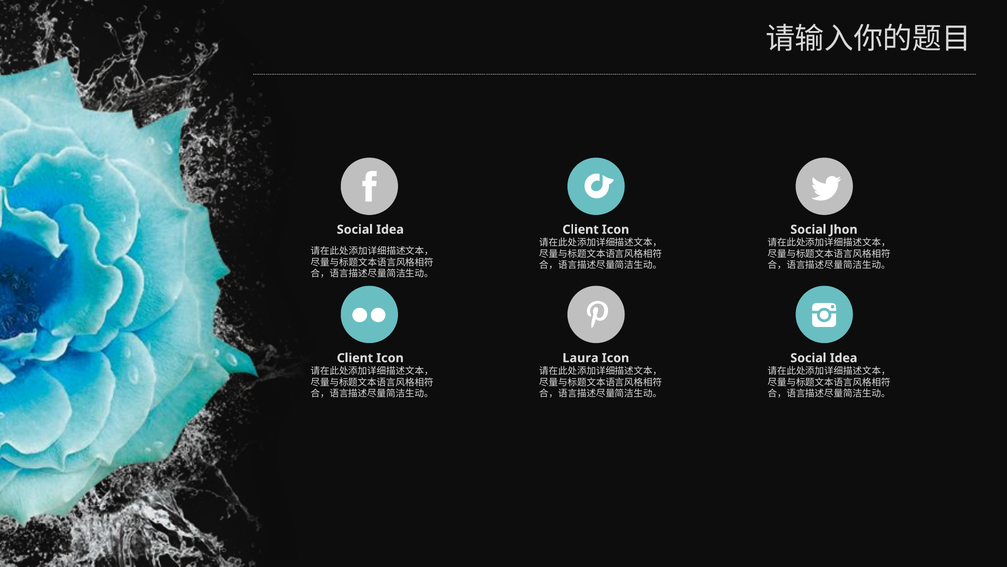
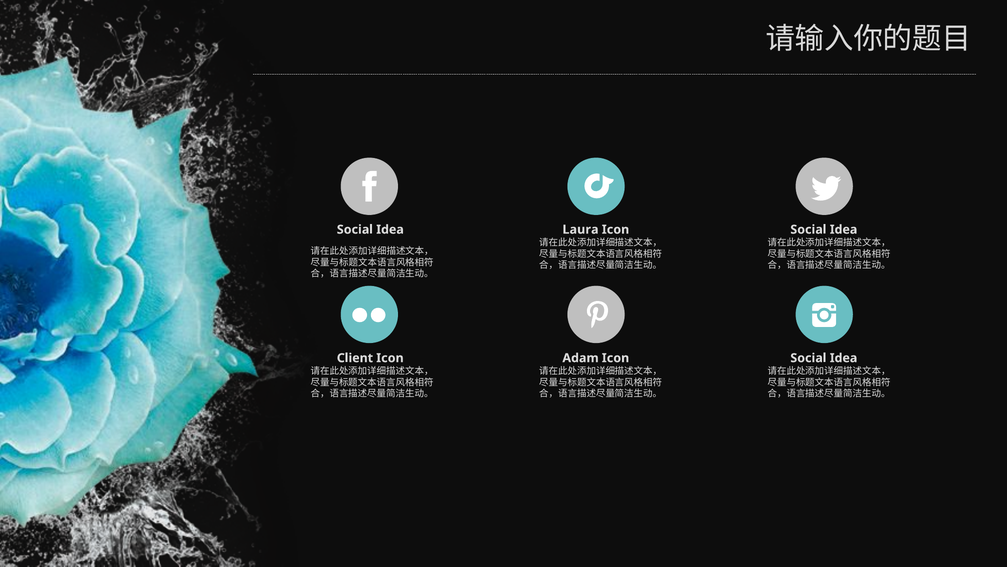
Client: Client -> Laura (580, 229)
Jhon: Jhon -> Idea (844, 229)
Laura: Laura -> Adam (581, 358)
